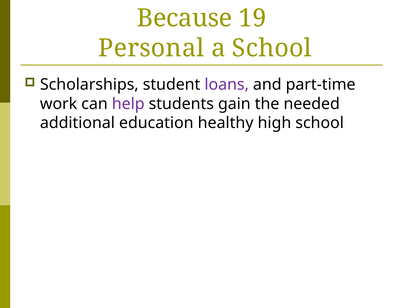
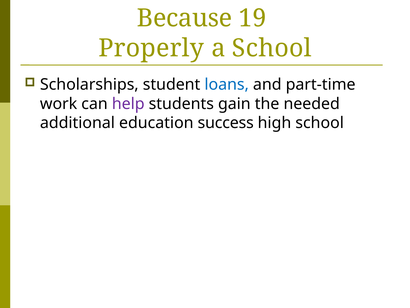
Personal: Personal -> Properly (151, 48)
loans colour: purple -> blue (227, 84)
healthy: healthy -> success (226, 123)
